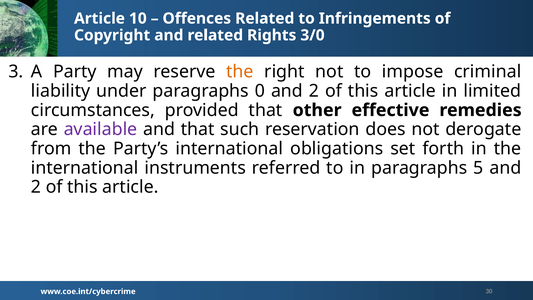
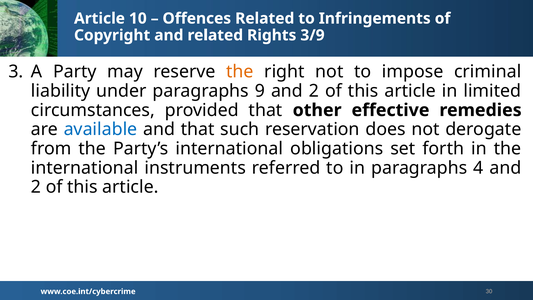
3/0: 3/0 -> 3/9 (312, 35)
0: 0 -> 9 (260, 91)
available colour: purple -> blue (100, 129)
5: 5 -> 4 (478, 168)
